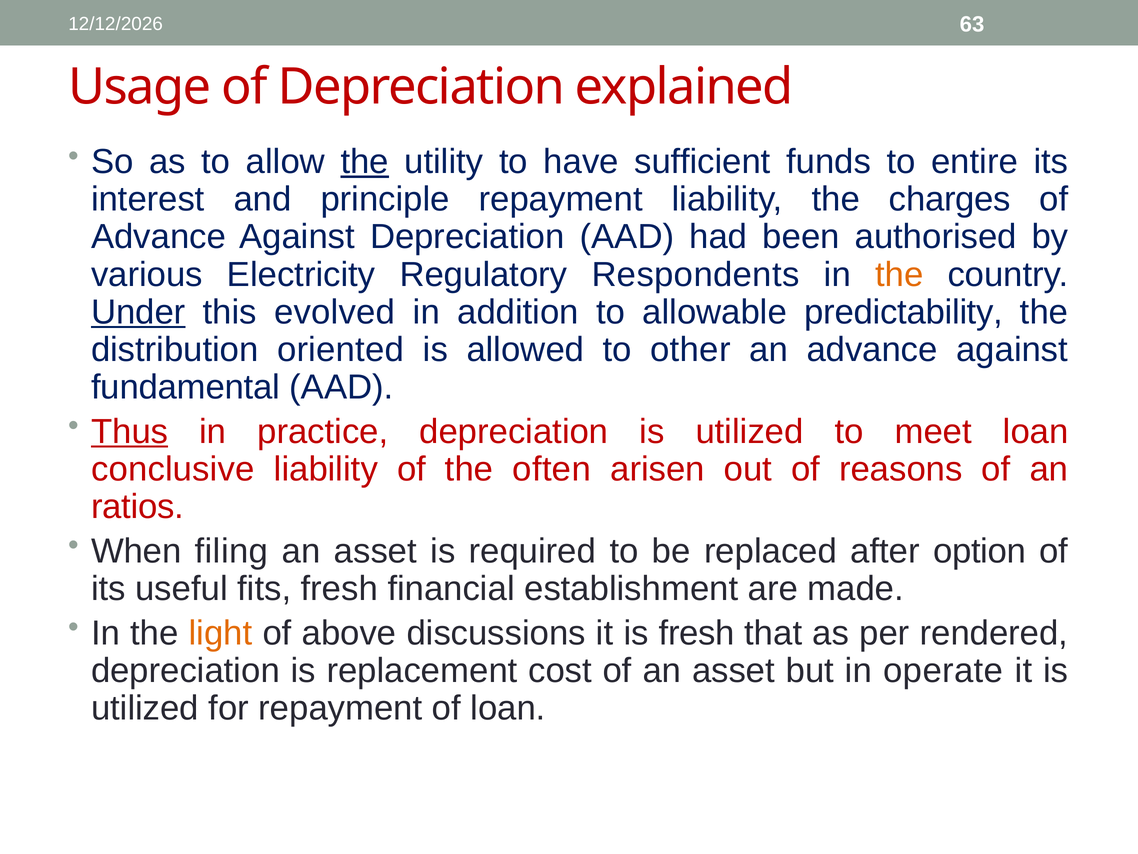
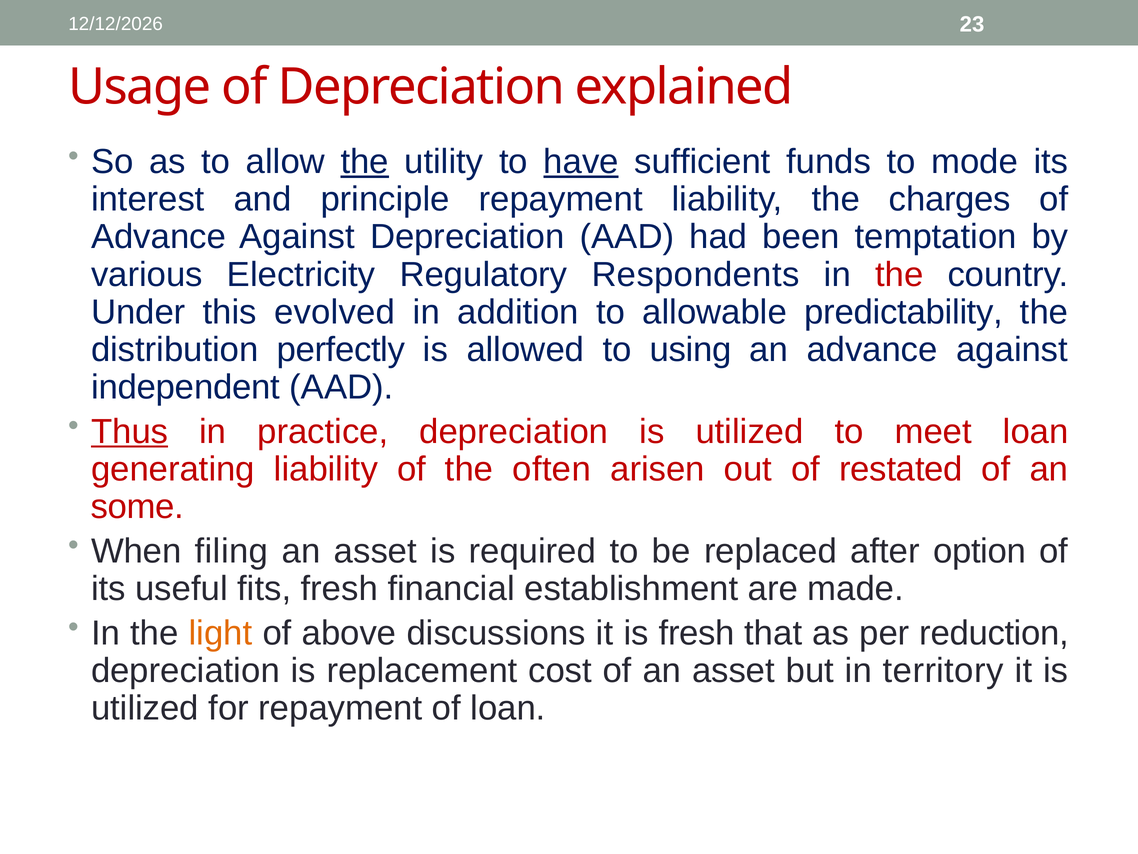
63: 63 -> 23 (972, 24)
have underline: none -> present (581, 162)
entire: entire -> mode (975, 162)
authorised: authorised -> temptation (936, 237)
the colour: orange -> red (899, 274)
Under underline: present -> none (138, 312)
oriented: oriented -> perfectly (341, 349)
other: other -> using (691, 349)
fundamental: fundamental -> independent (186, 387)
conclusive: conclusive -> generating (173, 469)
reasons: reasons -> restated (901, 469)
ratios: ratios -> some (137, 506)
rendered: rendered -> reduction (994, 633)
operate: operate -> territory (943, 670)
